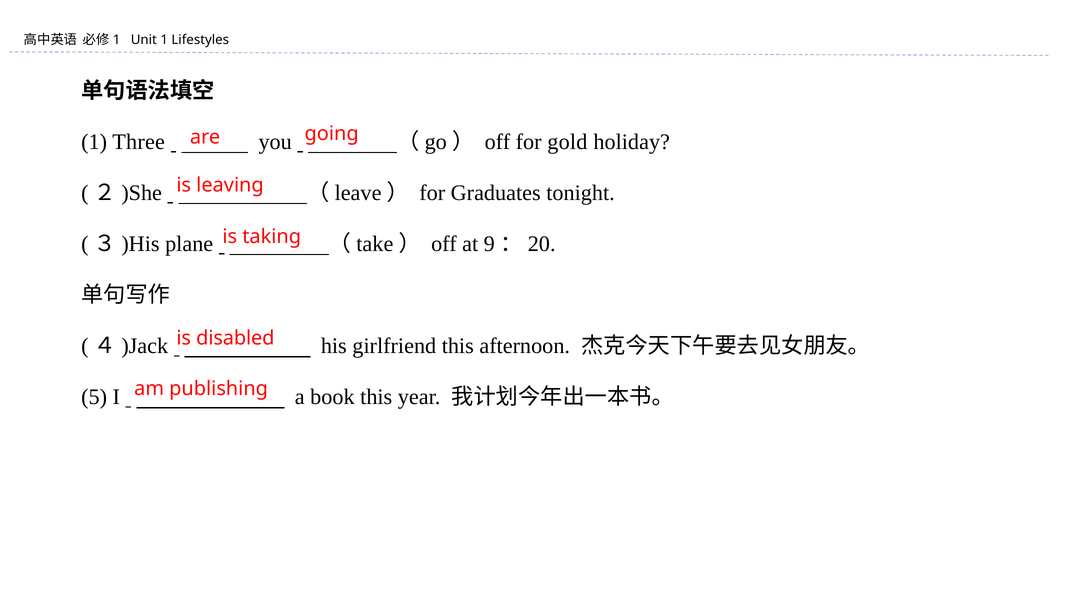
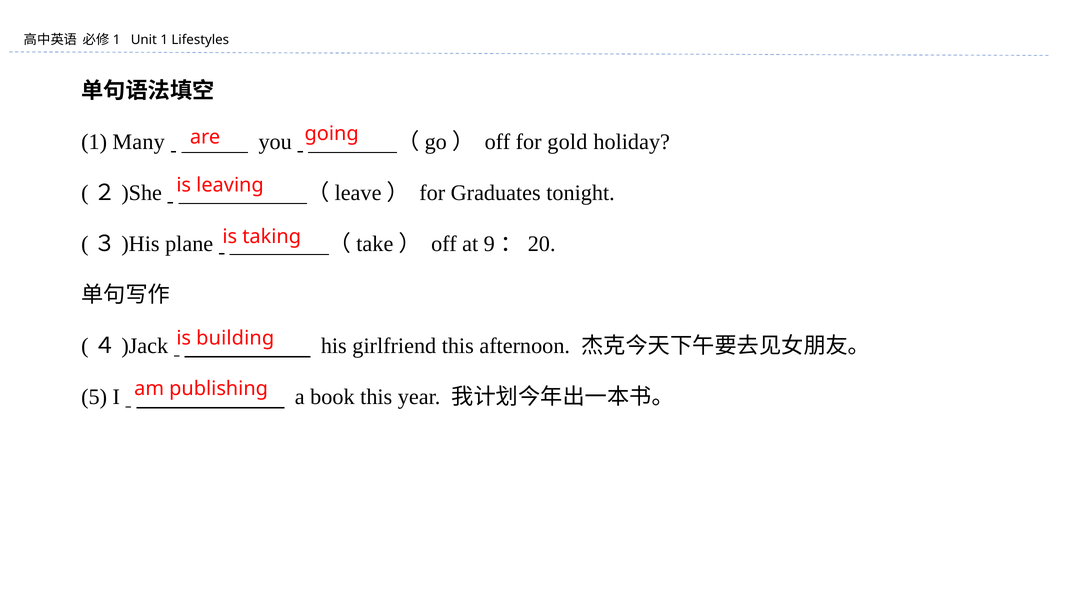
Three: Three -> Many (139, 142)
disabled: disabled -> building (235, 338)
